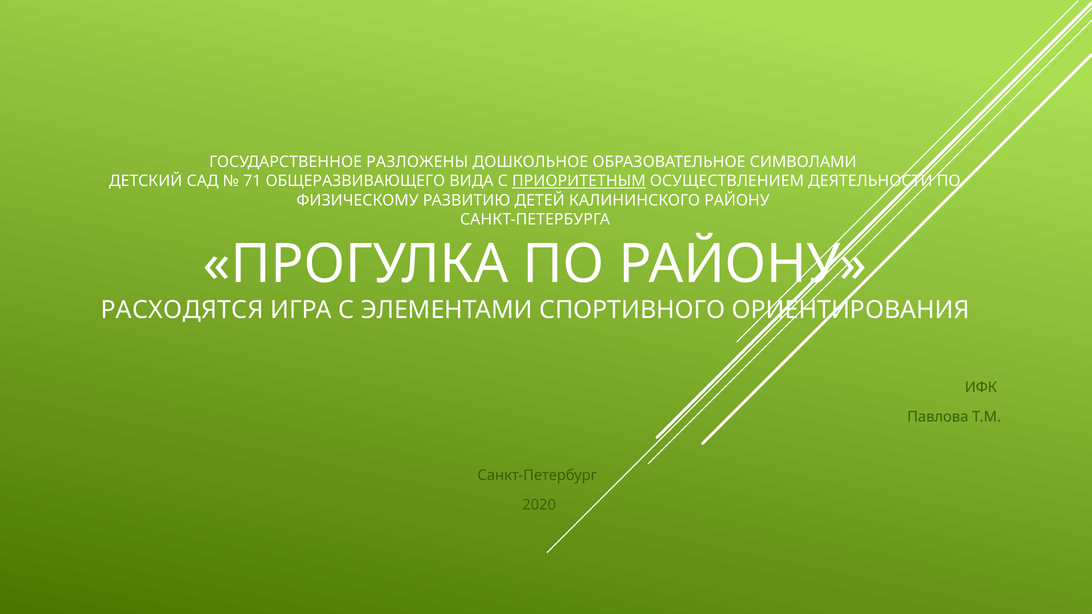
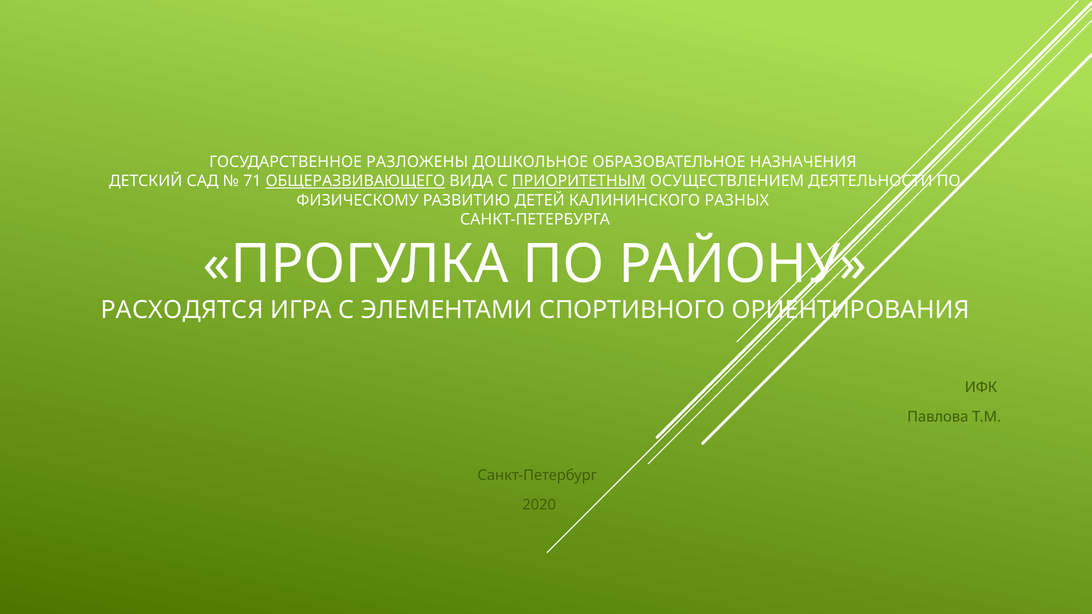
СИМВОЛАМИ: СИМВОЛАМИ -> НАЗНАЧЕНИЯ (803, 162)
ОБЩЕРАЗВИВАЮЩЕГО underline: none -> present (355, 181)
КАЛИНИНСКОГО РАЙОНУ: РАЙОНУ -> РАЗНЫХ (737, 200)
